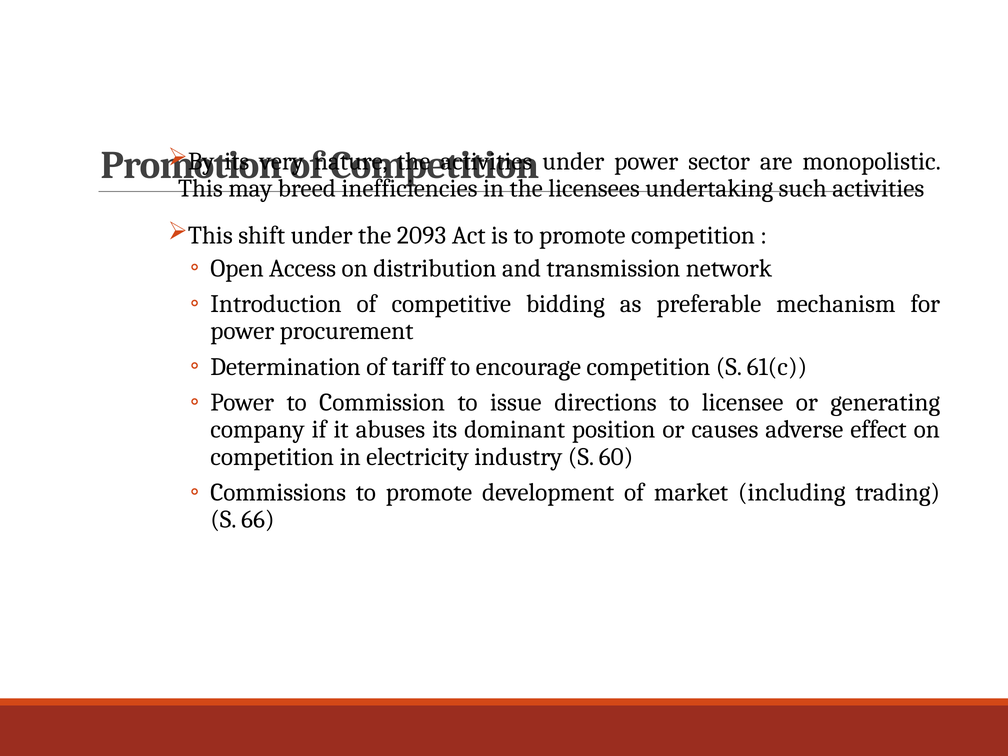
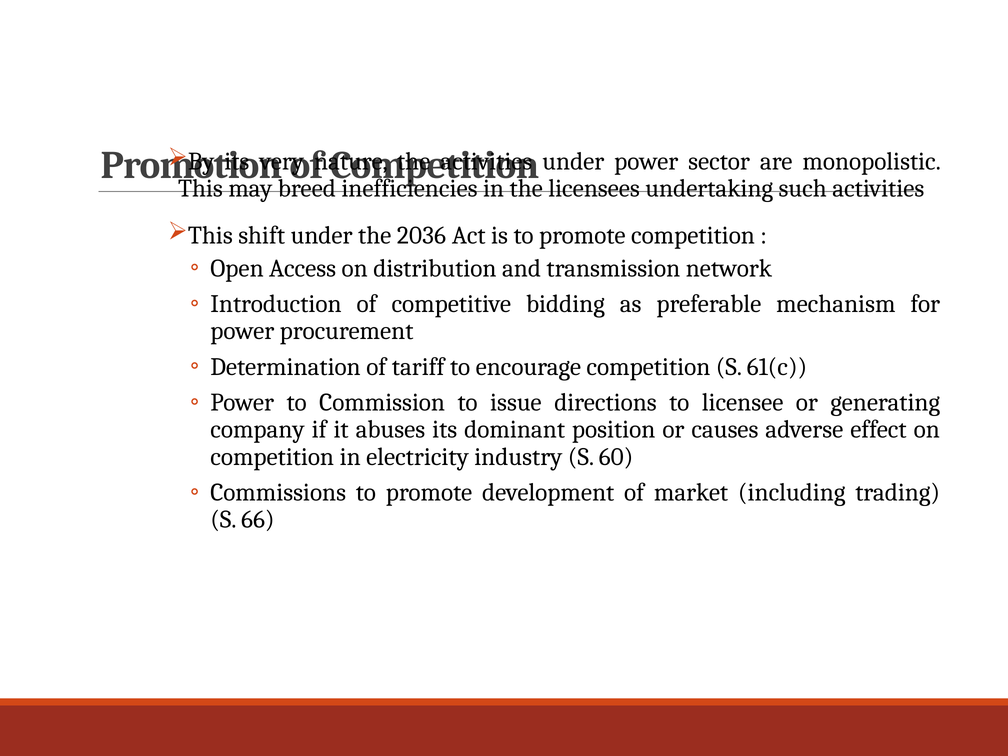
2093: 2093 -> 2036 (422, 235)
